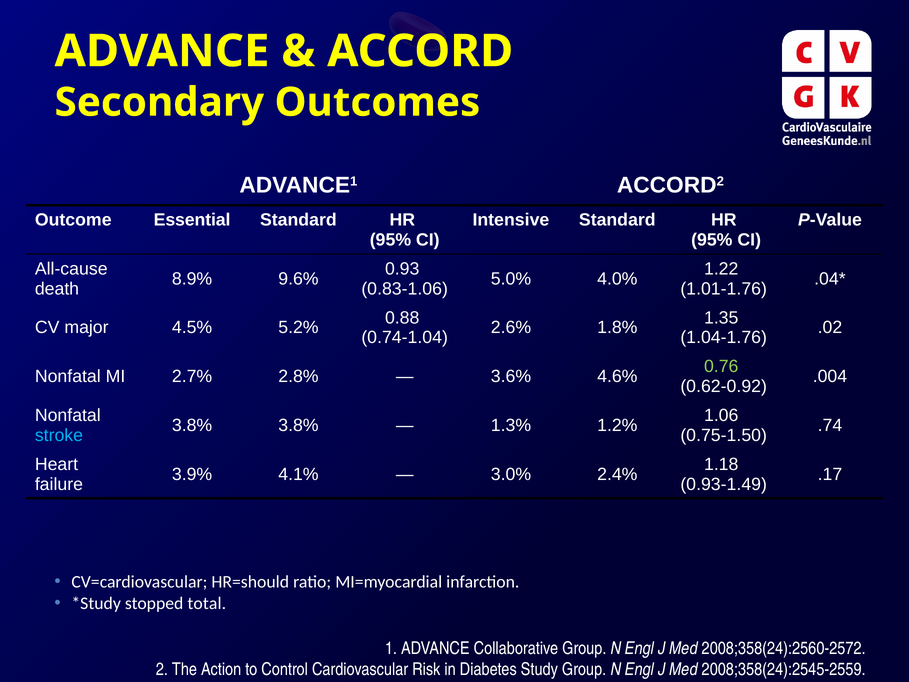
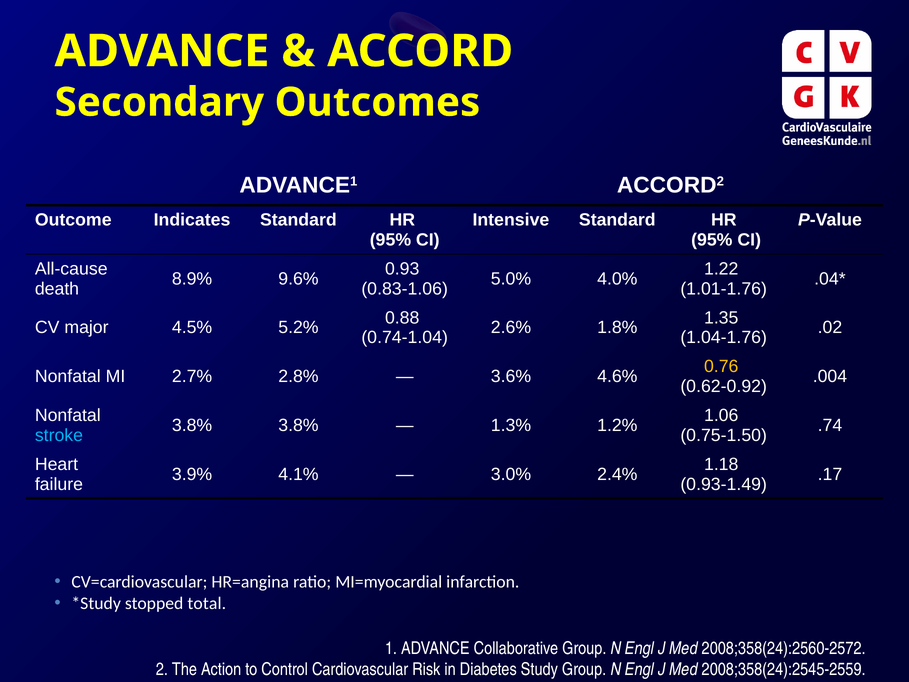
Essential: Essential -> Indicates (192, 220)
0.76 colour: light green -> yellow (721, 366)
HR=should: HR=should -> HR=angina (250, 582)
